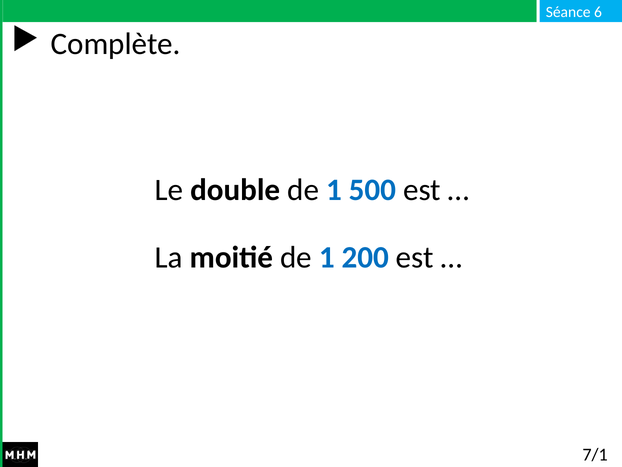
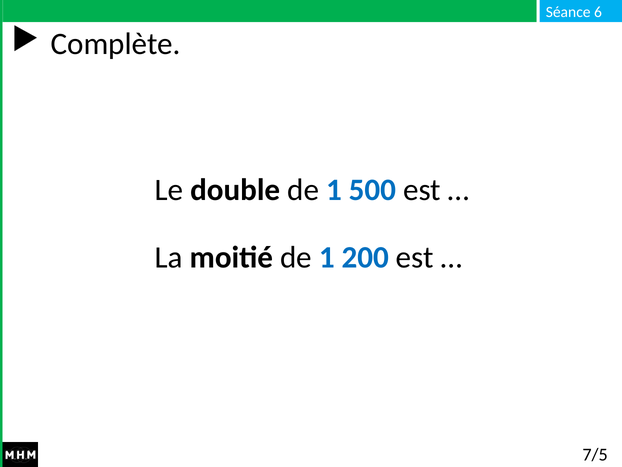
7/1: 7/1 -> 7/5 (595, 454)
